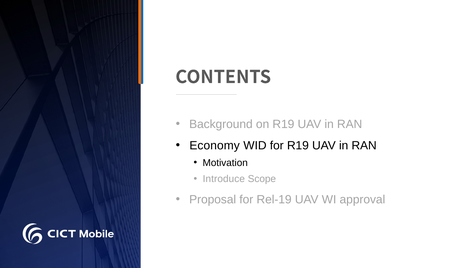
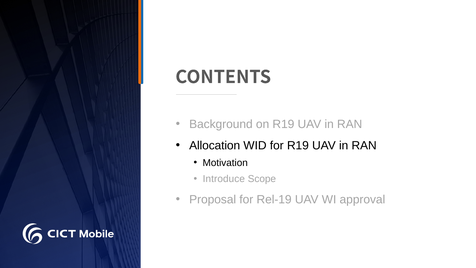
Economy: Economy -> Allocation (215, 146)
